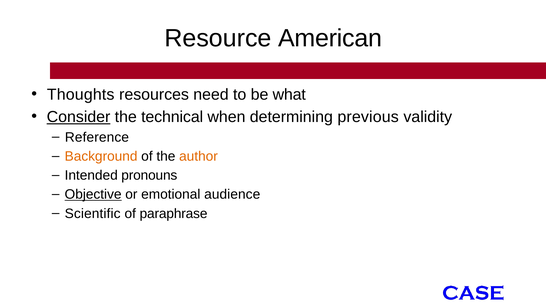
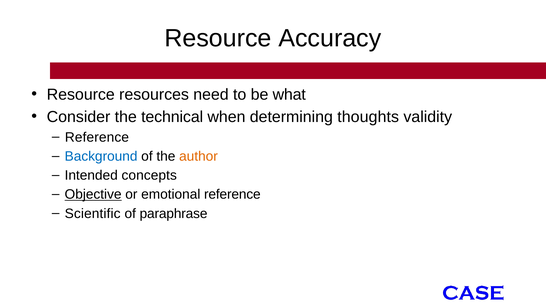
American: American -> Accuracy (330, 38)
Thoughts: Thoughts -> Resource (81, 95)
Consider underline: present -> none (79, 117)
previous: previous -> thoughts (368, 117)
Background colour: orange -> blue (101, 156)
pronouns: pronouns -> concepts (149, 175)
emotional audience: audience -> reference (232, 195)
